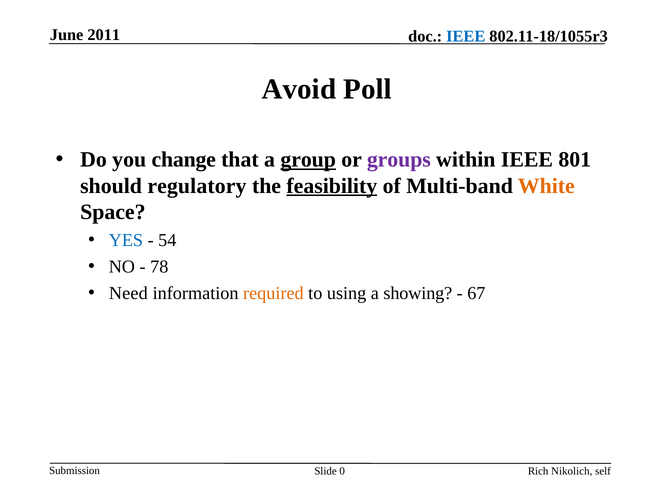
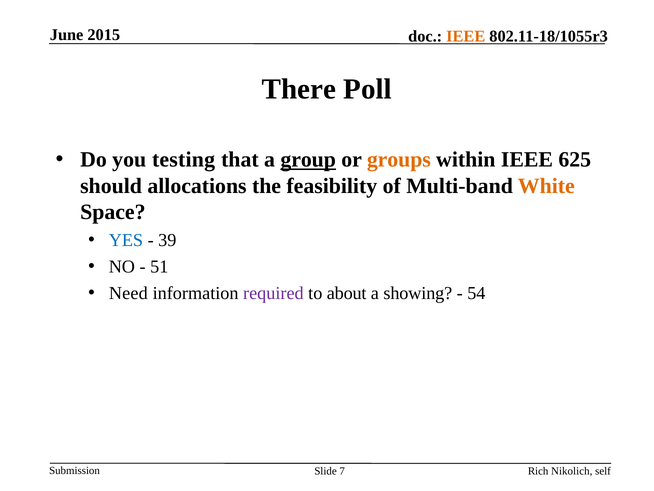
2011: 2011 -> 2015 (104, 35)
IEEE colour: blue -> orange (466, 36)
Avoid: Avoid -> There (299, 89)
change: change -> testing (184, 160)
groups colour: purple -> orange (399, 160)
801: 801 -> 625 (575, 160)
regulatory: regulatory -> allocations (197, 186)
feasibility underline: present -> none (332, 186)
54: 54 -> 39 (167, 240)
78: 78 -> 51 (159, 267)
required colour: orange -> purple (273, 293)
using: using -> about (347, 293)
67: 67 -> 54 (476, 293)
0: 0 -> 7 (342, 470)
